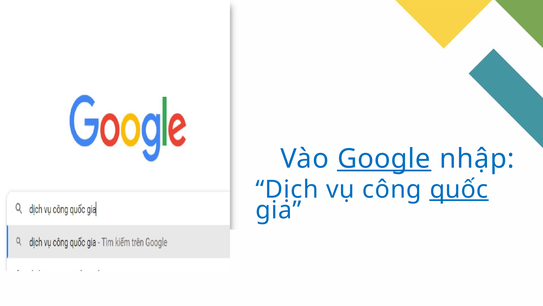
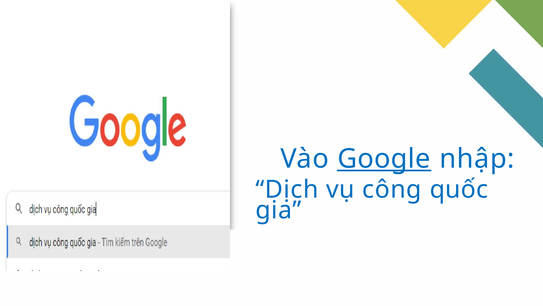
quốc underline: present -> none (459, 189)
